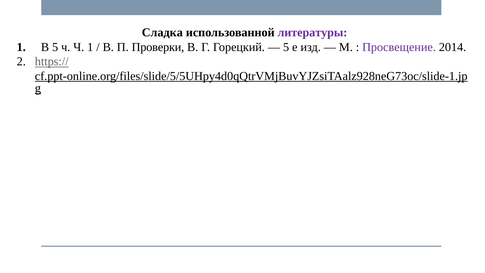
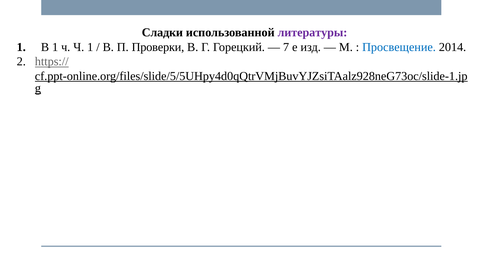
Сладка: Сладка -> Сладки (162, 32)
В 5: 5 -> 1 (55, 47)
5: 5 -> 7 (286, 47)
Просвещение colour: purple -> blue (399, 47)
